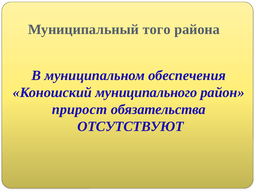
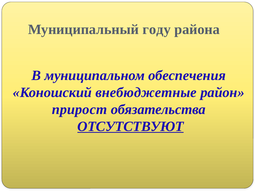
того: того -> году (157, 29)
муниципального: муниципального -> внебюджетные (146, 93)
ОТСУТСТВУЮТ underline: none -> present (131, 127)
